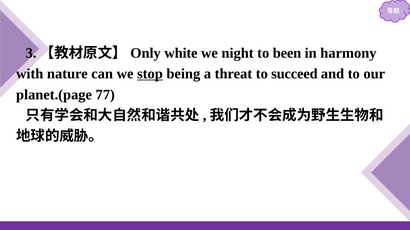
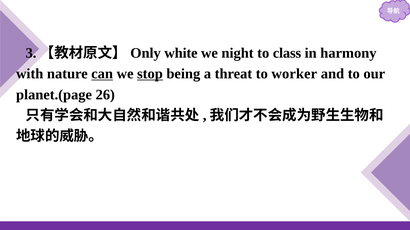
been: been -> class (287, 53)
can underline: none -> present (102, 74)
succeed: succeed -> worker (294, 74)
77: 77 -> 26 (105, 95)
